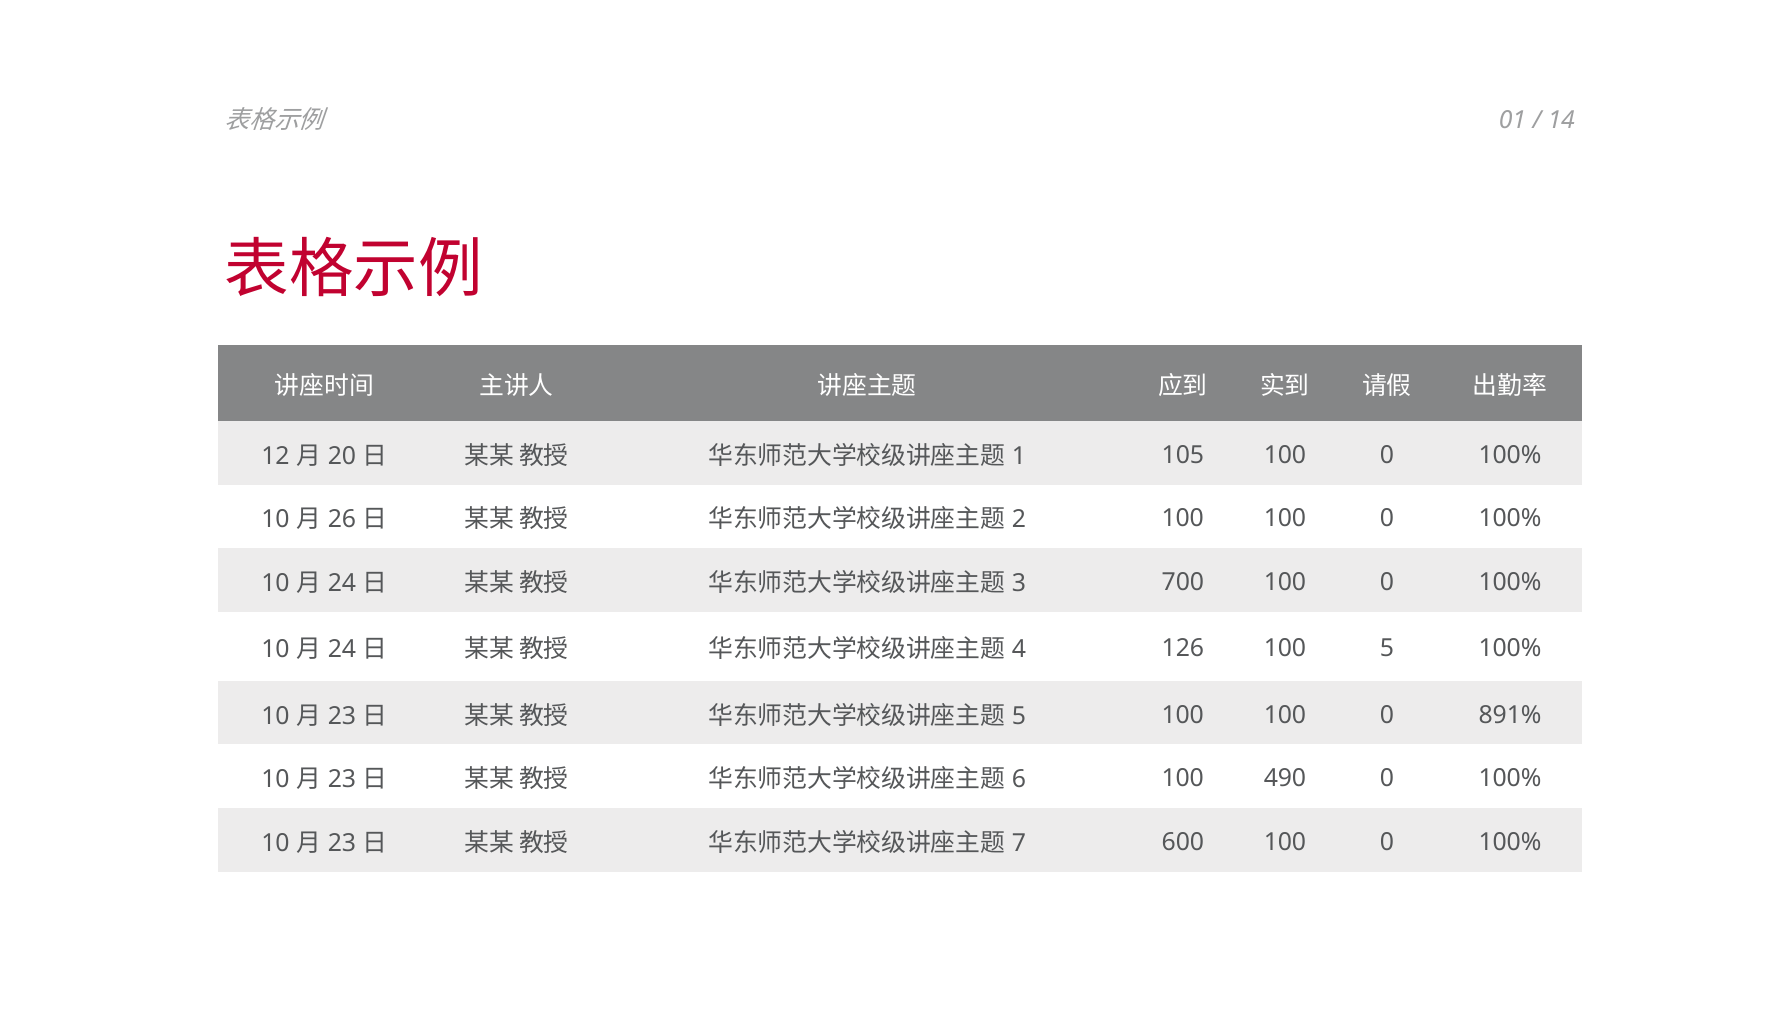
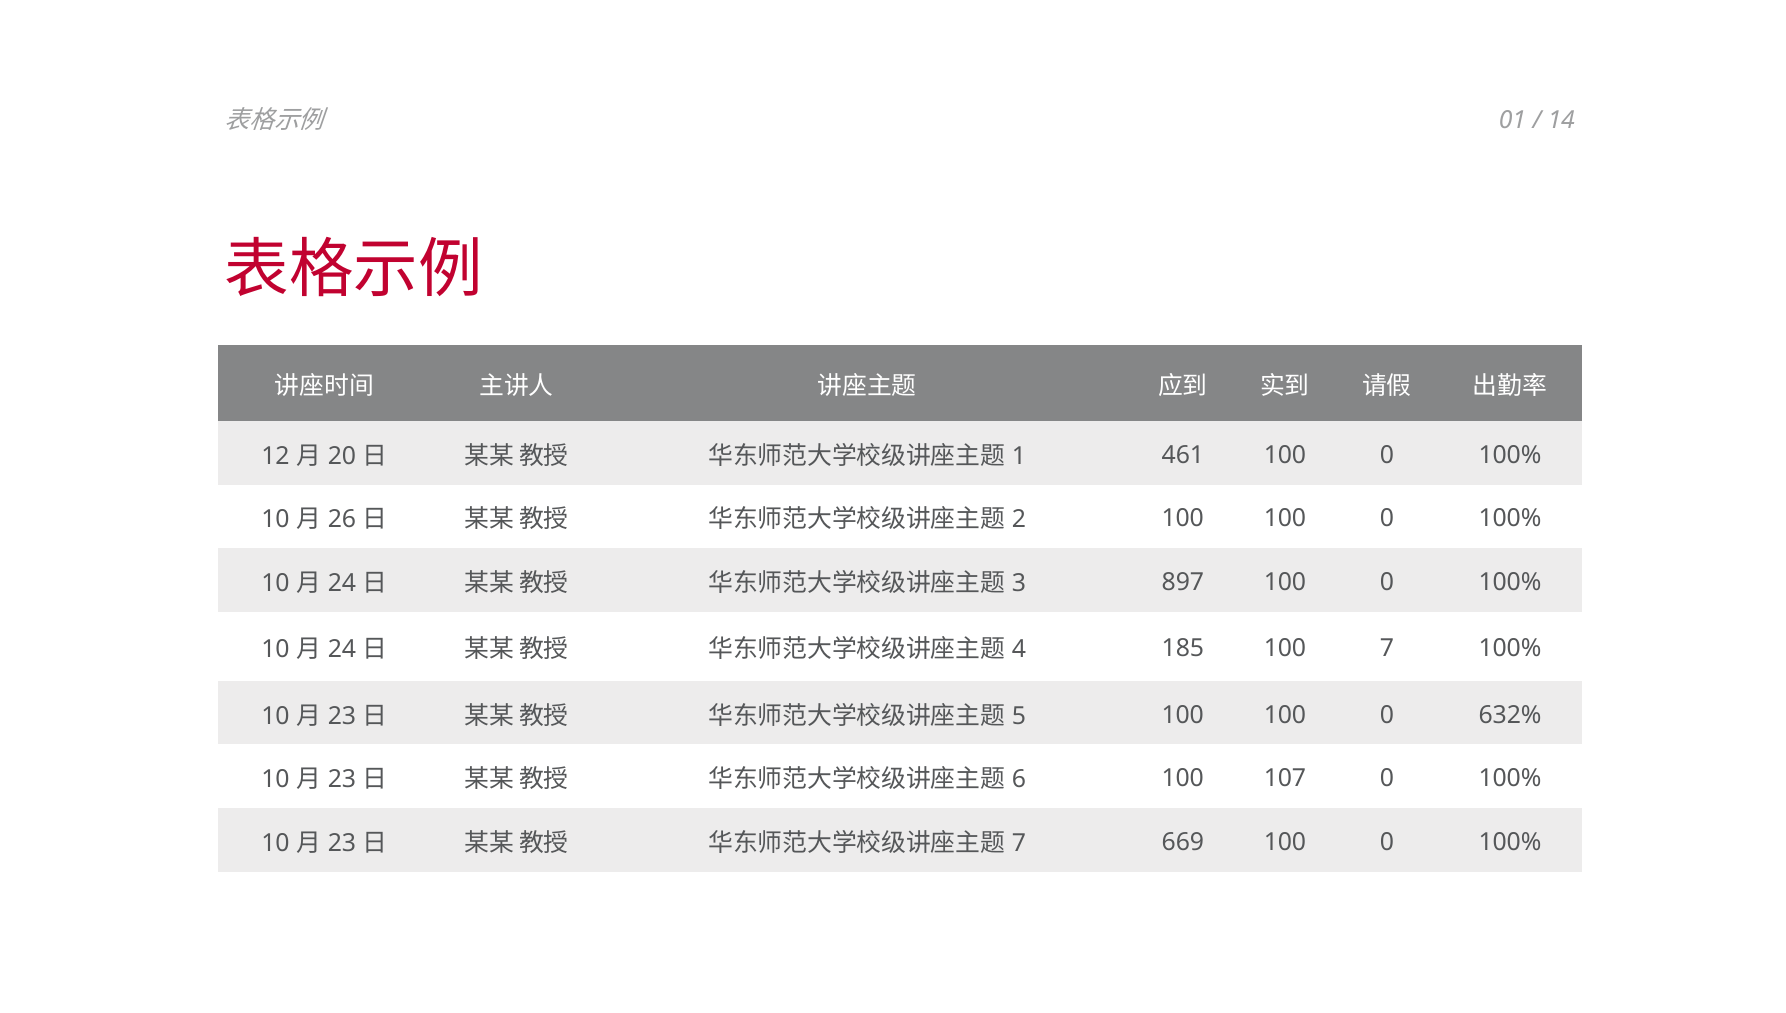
105: 105 -> 461 (1183, 455)
700: 700 -> 897 (1183, 582)
126: 126 -> 185 (1183, 648)
100 5: 5 -> 7 (1387, 648)
891%: 891% -> 632% (1510, 715)
490: 490 -> 107 (1285, 778)
600: 600 -> 669 (1183, 842)
